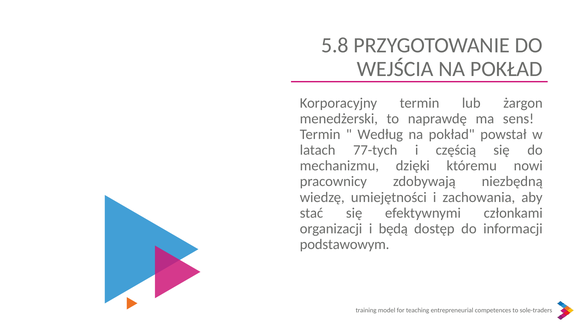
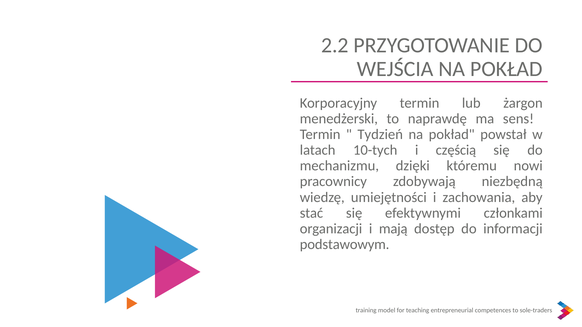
5.8: 5.8 -> 2.2 (335, 45)
Według: Według -> Tydzień (380, 135)
77-tych: 77-tych -> 10-tych (375, 150)
będą: będą -> mają (393, 229)
